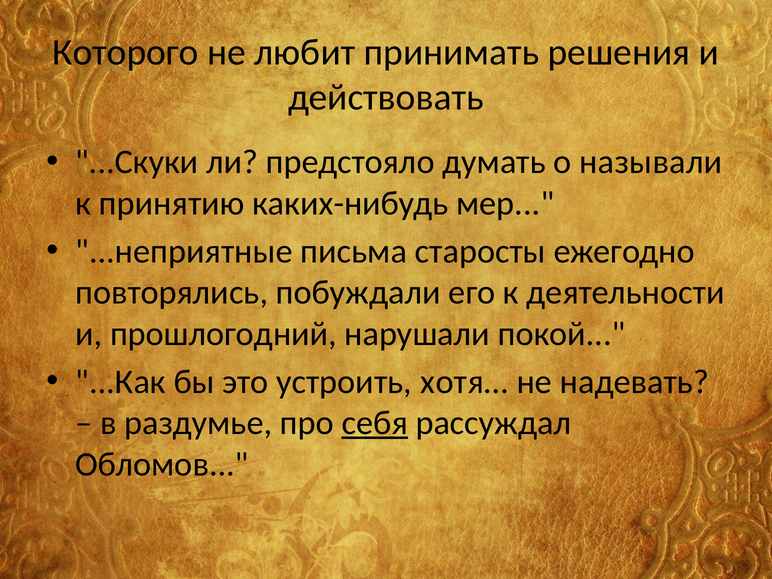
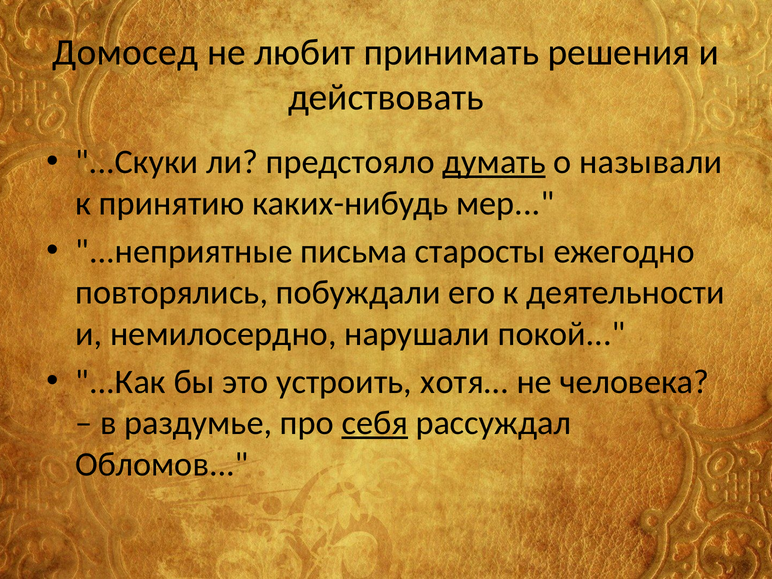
Которого: Которого -> Домосед (125, 52)
думать underline: none -> present (494, 162)
прошлогодний: прошлогодний -> немилосердно (223, 334)
надевать: надевать -> человека (634, 382)
